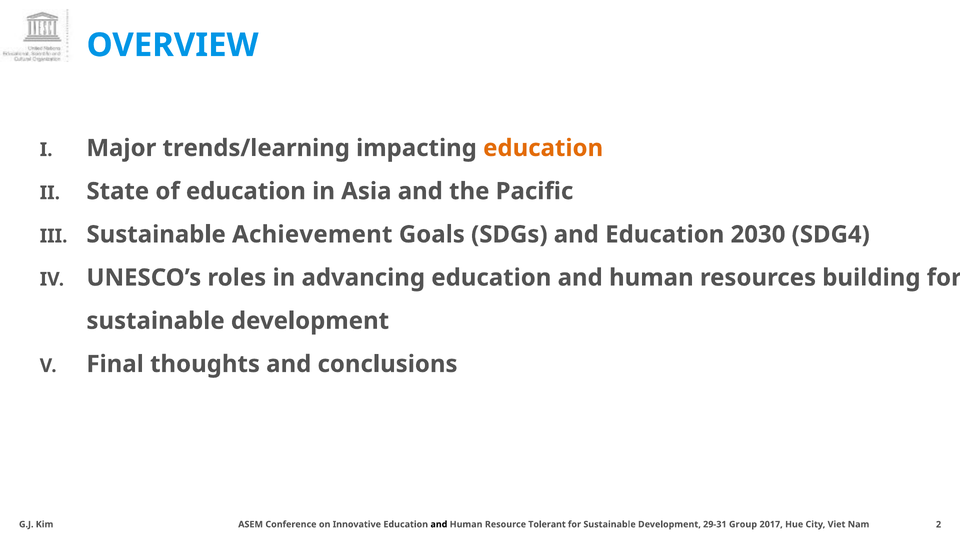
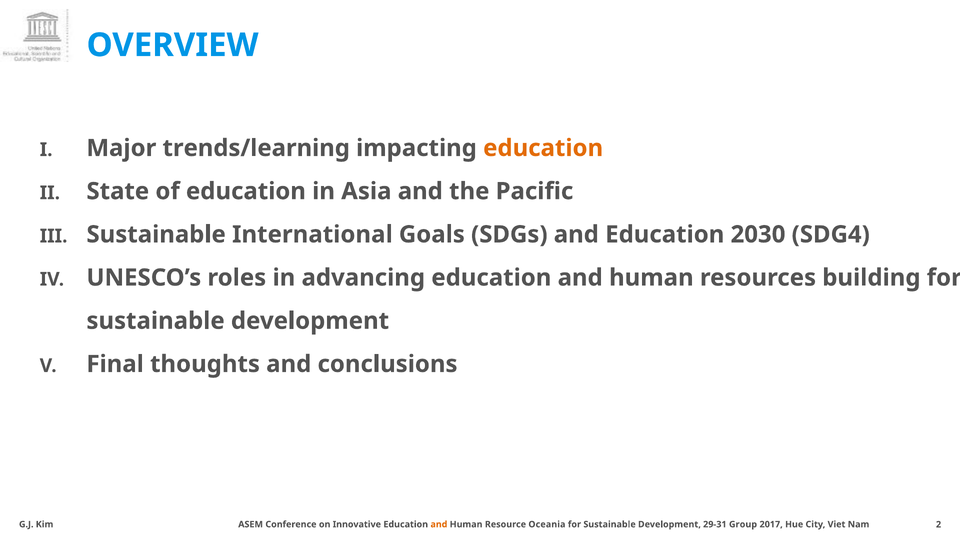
Achievement: Achievement -> International (312, 235)
and colour: black -> orange (439, 524)
Tolerant: Tolerant -> Oceania (547, 524)
